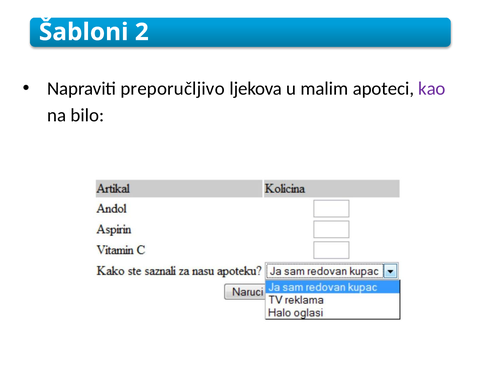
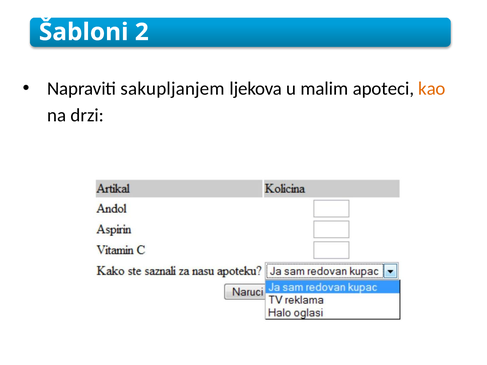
preporučljivo: preporučljivo -> sakupljanjem (173, 89)
kao colour: purple -> orange (432, 89)
bilo: bilo -> drzi (87, 115)
